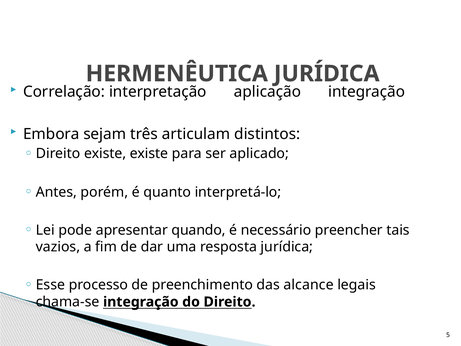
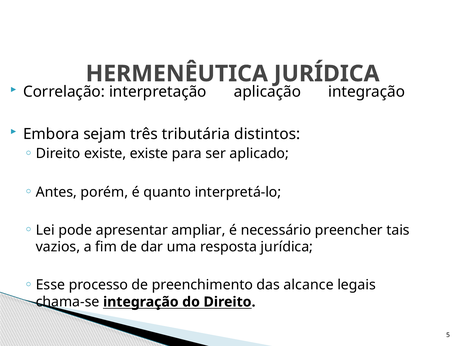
articulam: articulam -> tributária (196, 134)
quando: quando -> ampliar (198, 230)
